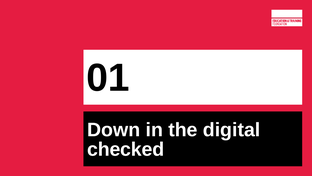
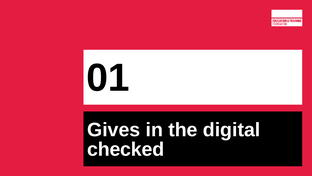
Down: Down -> Gives (114, 130)
